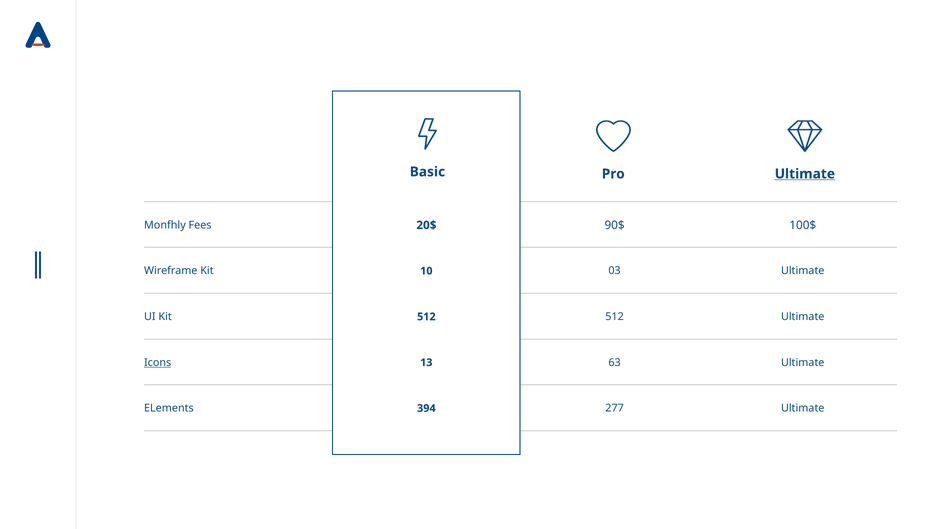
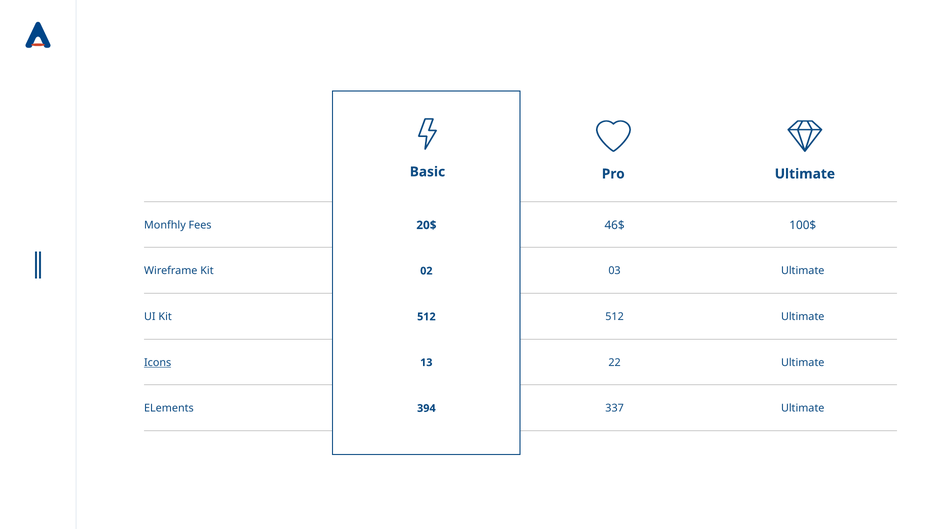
Ultimate underline: present -> none (805, 174)
90$: 90$ -> 46$ (615, 225)
10: 10 -> 02 (426, 271)
63: 63 -> 22 (615, 363)
277: 277 -> 337 (615, 409)
